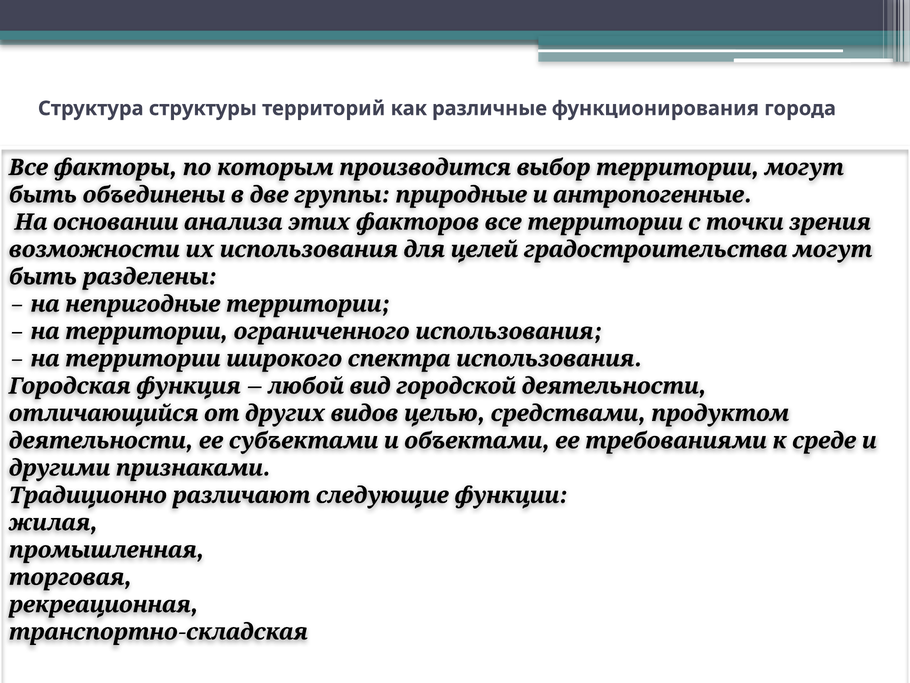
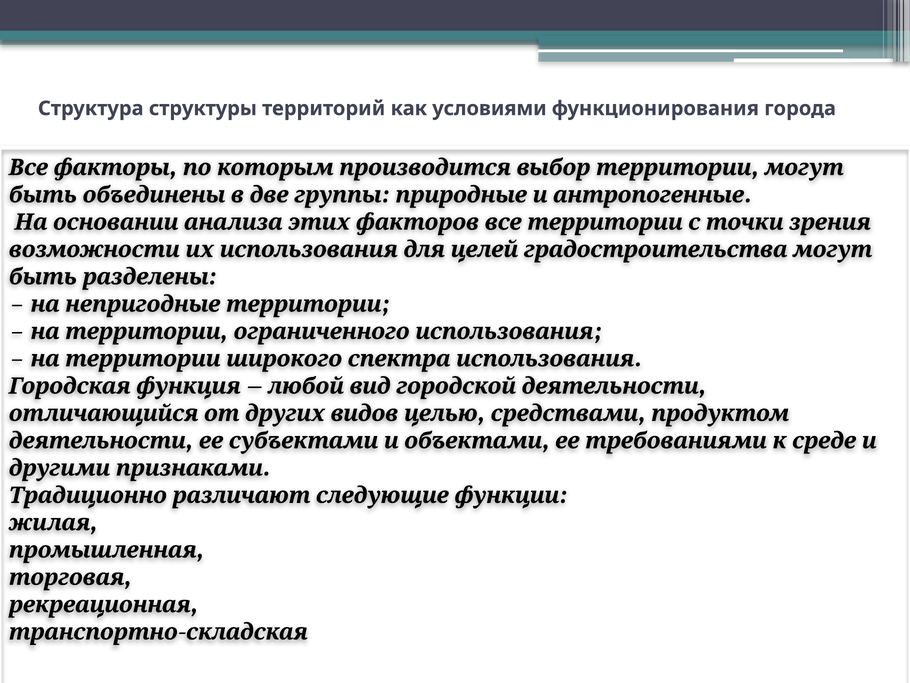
различные: различные -> условиями (489, 108)
